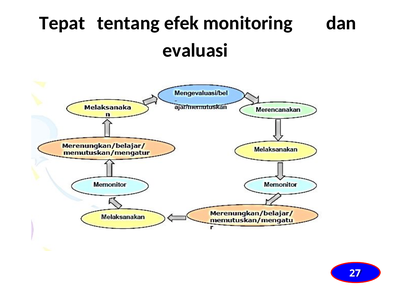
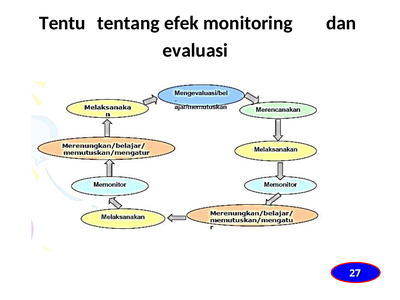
Tepat: Tepat -> Tentu (62, 23)
